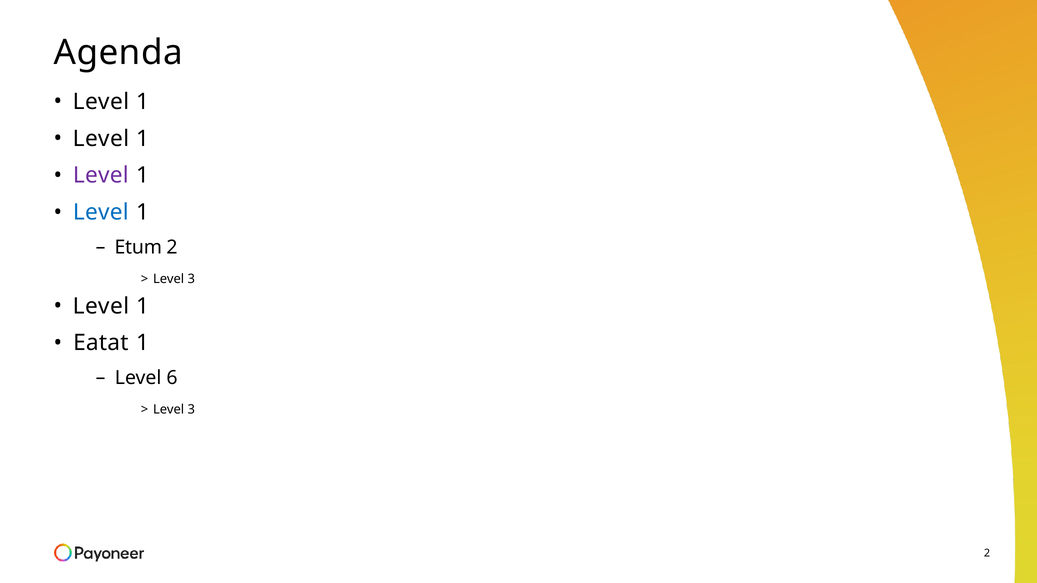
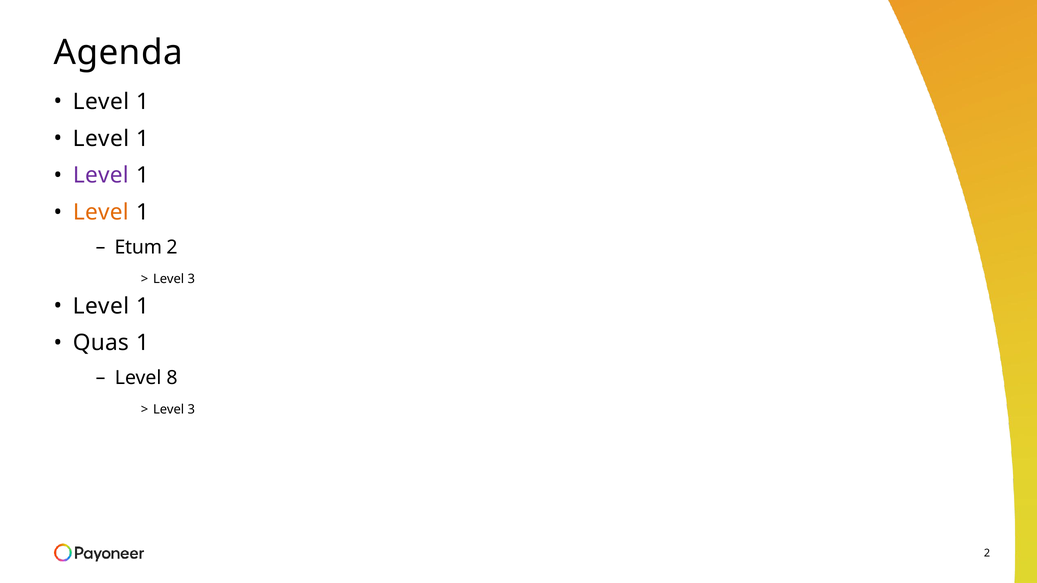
Level colour: blue -> orange (101, 213)
Eatat: Eatat -> Quas (101, 343)
6: 6 -> 8 (172, 378)
